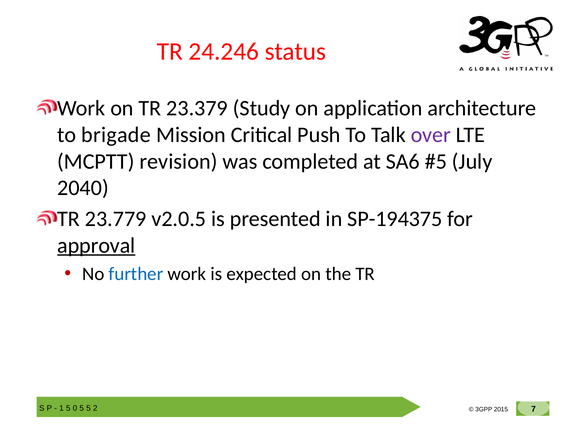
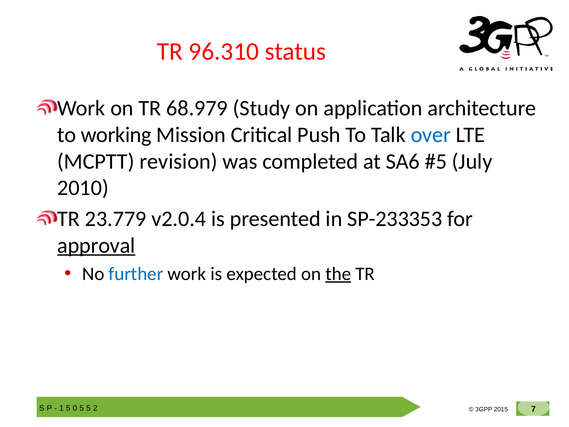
24.246: 24.246 -> 96.310 (224, 52)
23.379: 23.379 -> 68.979 (197, 108)
brigade: brigade -> working (116, 135)
over colour: purple -> blue (431, 135)
2040: 2040 -> 2010 (83, 188)
v2.0.5: v2.0.5 -> v2.0.4 (179, 219)
SP-194375: SP-194375 -> SP-233353 (395, 219)
the underline: none -> present (338, 274)
